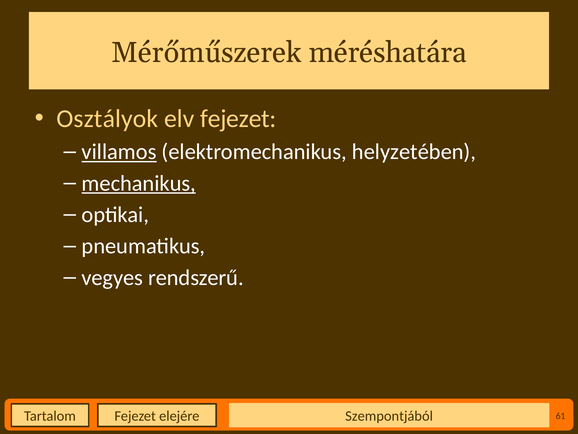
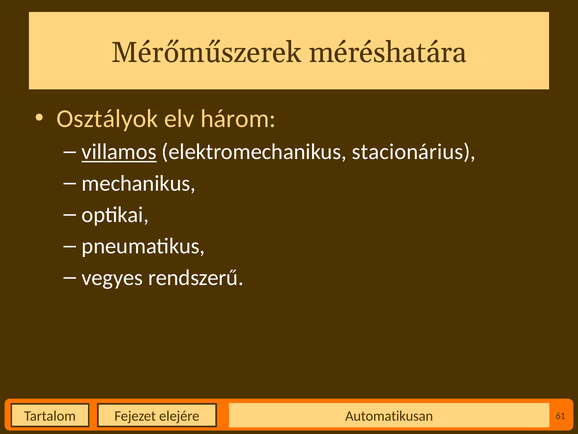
elv fejezet: fejezet -> három (238, 119)
helyzetében: helyzetében -> stacionárius (414, 152)
mechanikus underline: present -> none (139, 183)
Szempontjából: Szempontjából -> Automatikusan (389, 416)
